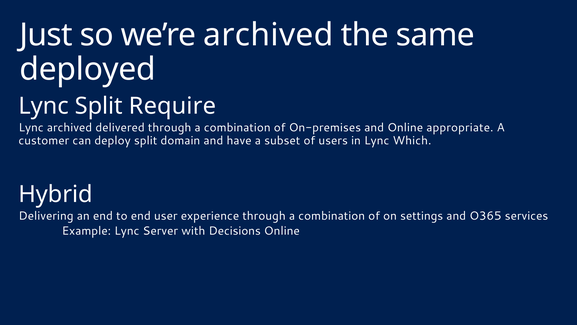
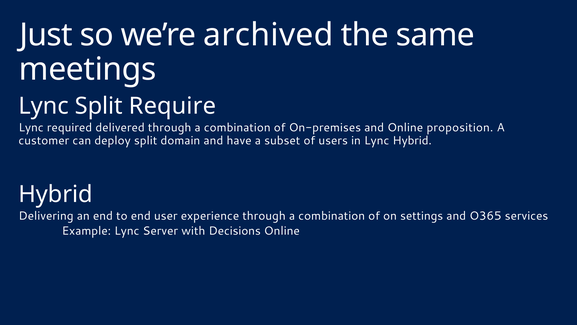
deployed: deployed -> meetings (88, 69)
Lync archived: archived -> required (70, 128)
appropriate: appropriate -> proposition (460, 128)
Lync Which: Which -> Hybrid (412, 140)
